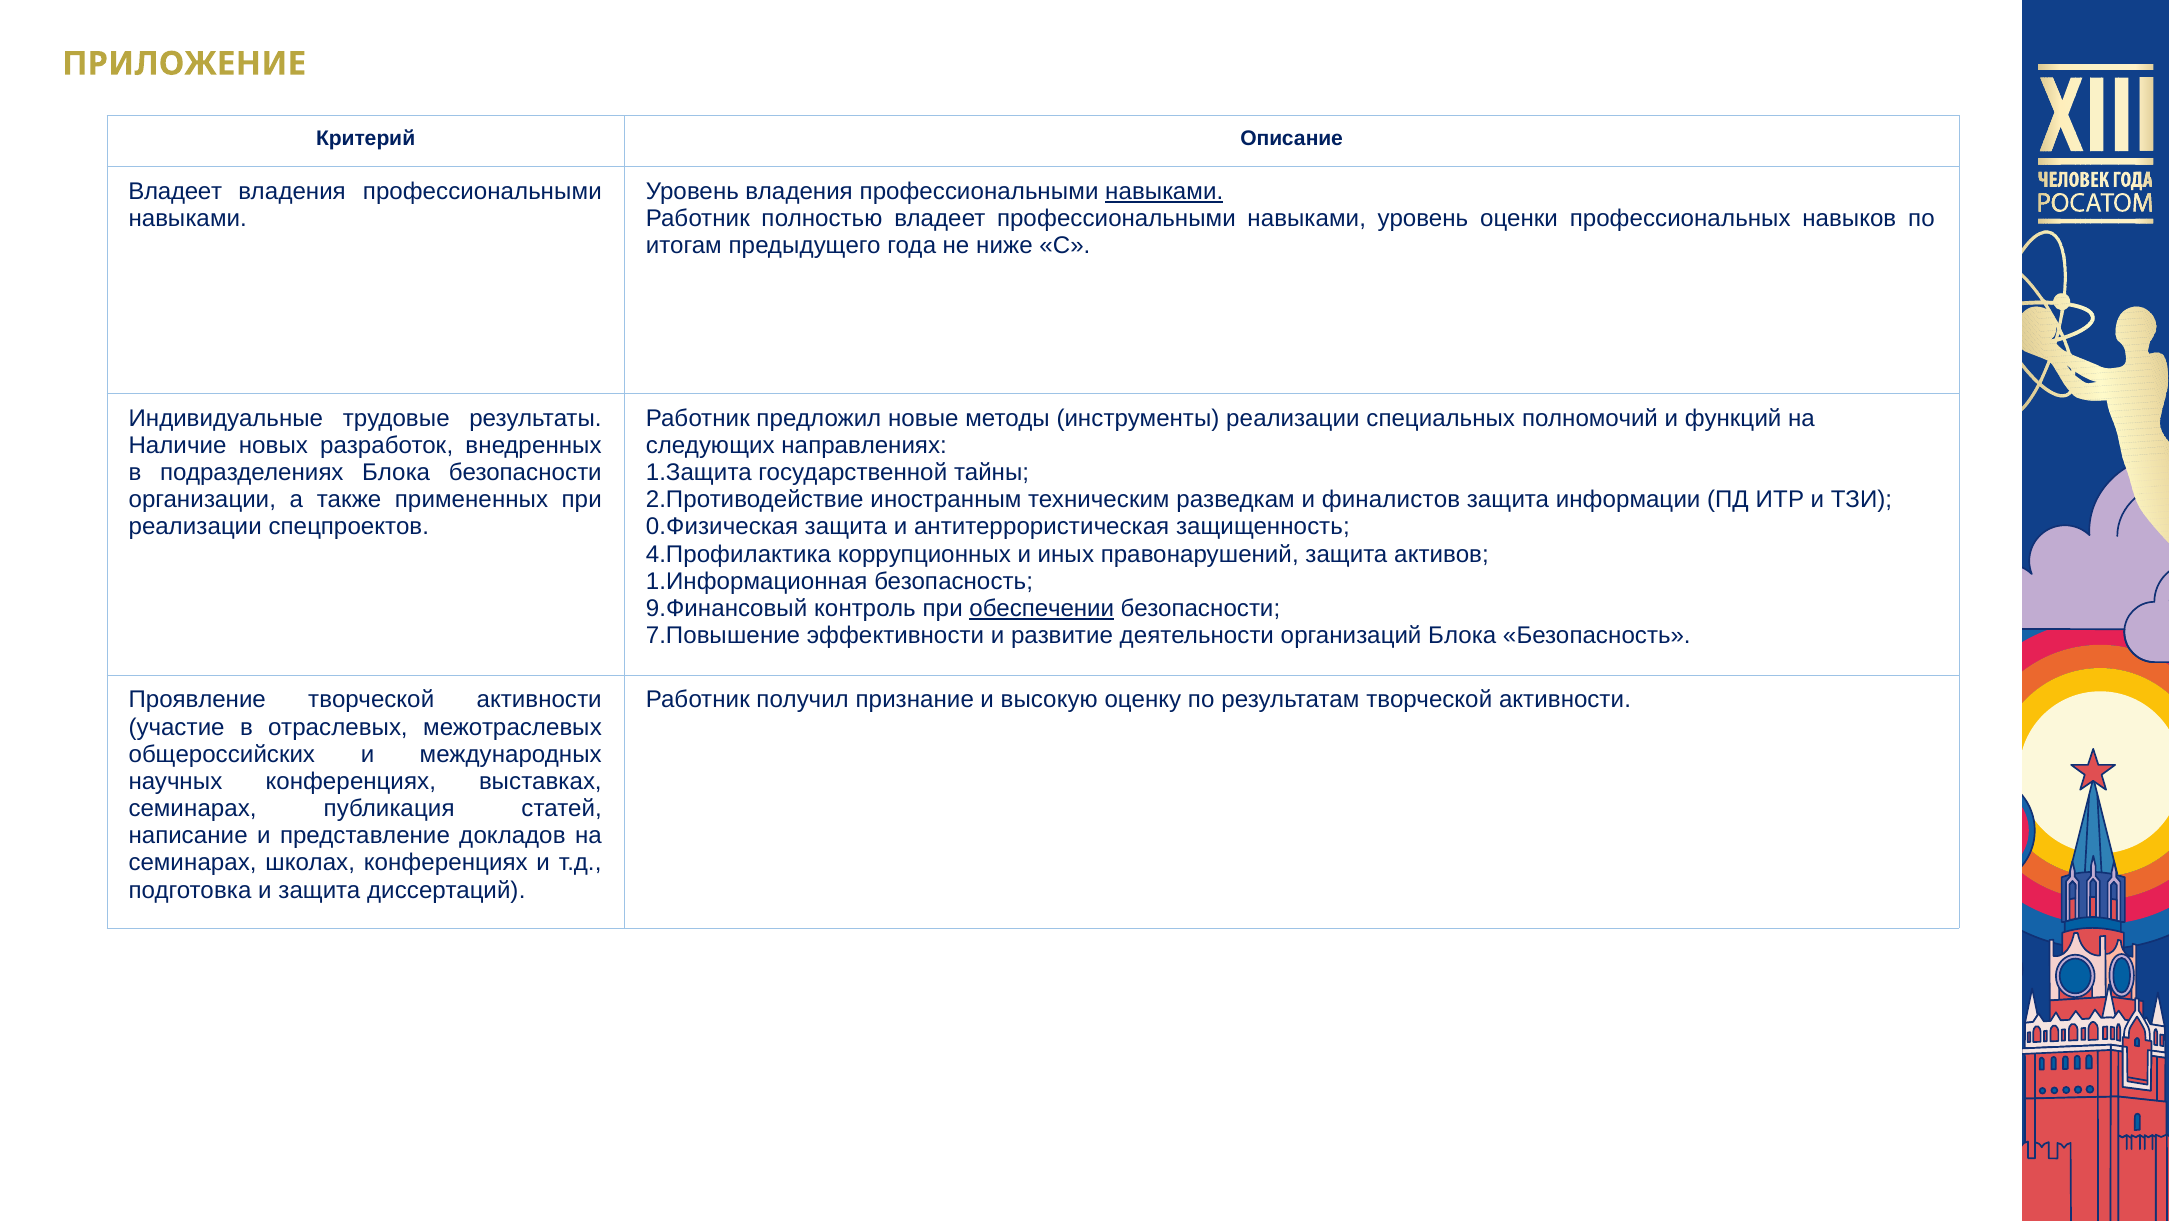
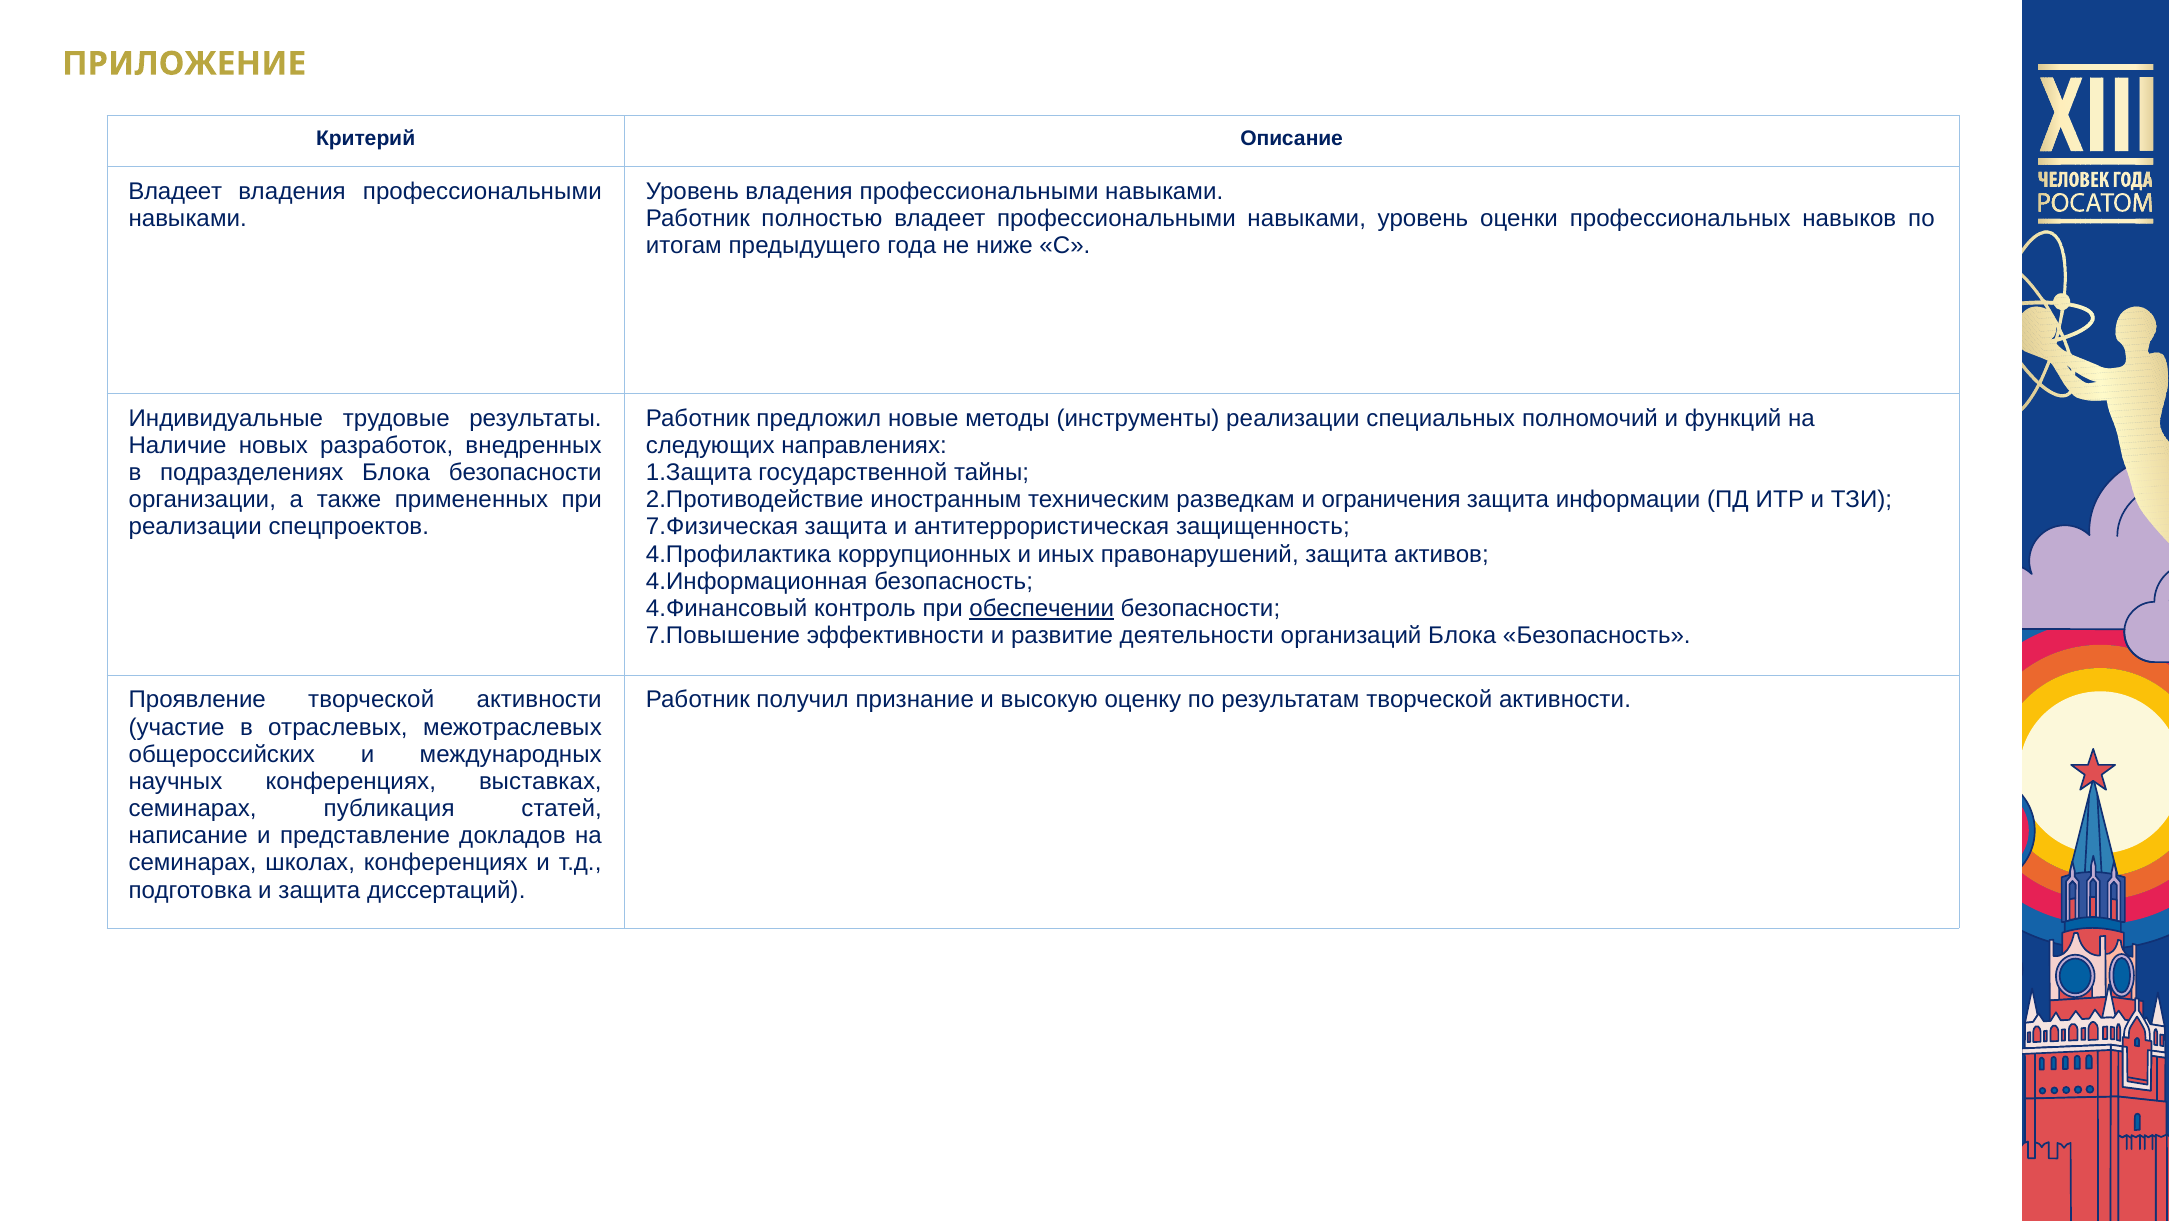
навыками underline: present -> none (1164, 191)
финалистов: финалистов -> ограничения (1391, 499)
0.Физическая: 0.Физическая -> 7.Физическая (722, 527)
1.Информационная: 1.Информационная -> 4.Информационная (757, 581)
9.Финансовый: 9.Финансовый -> 4.Финансовый (727, 608)
